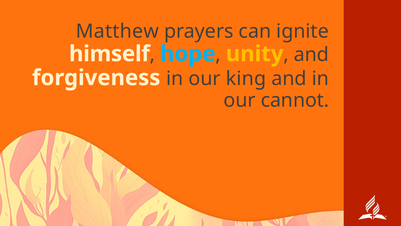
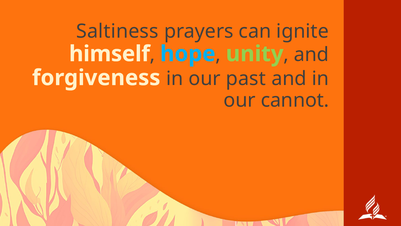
Matthew: Matthew -> Saltiness (117, 31)
unity colour: yellow -> light green (255, 54)
king: king -> past (246, 79)
